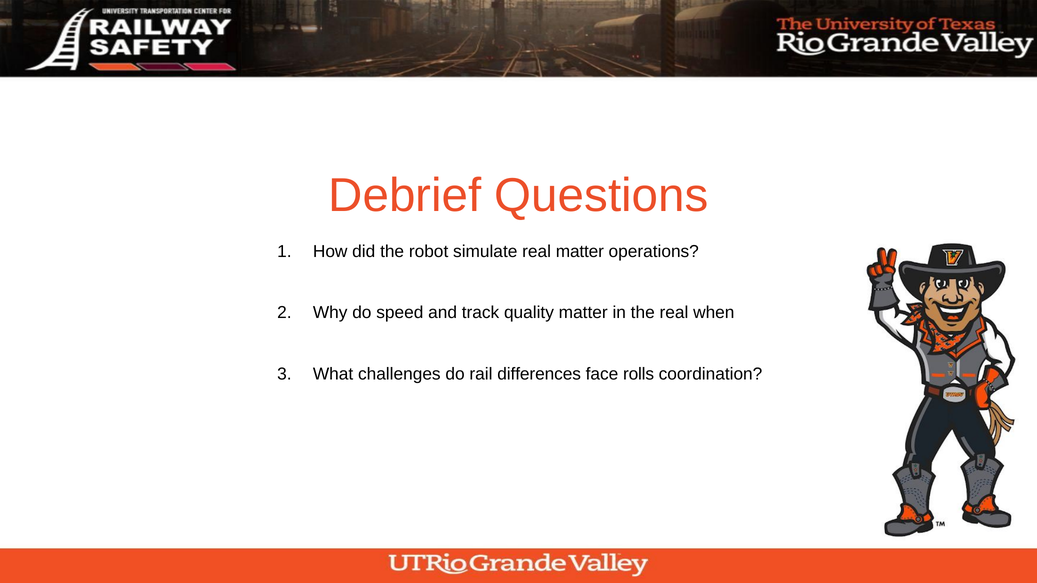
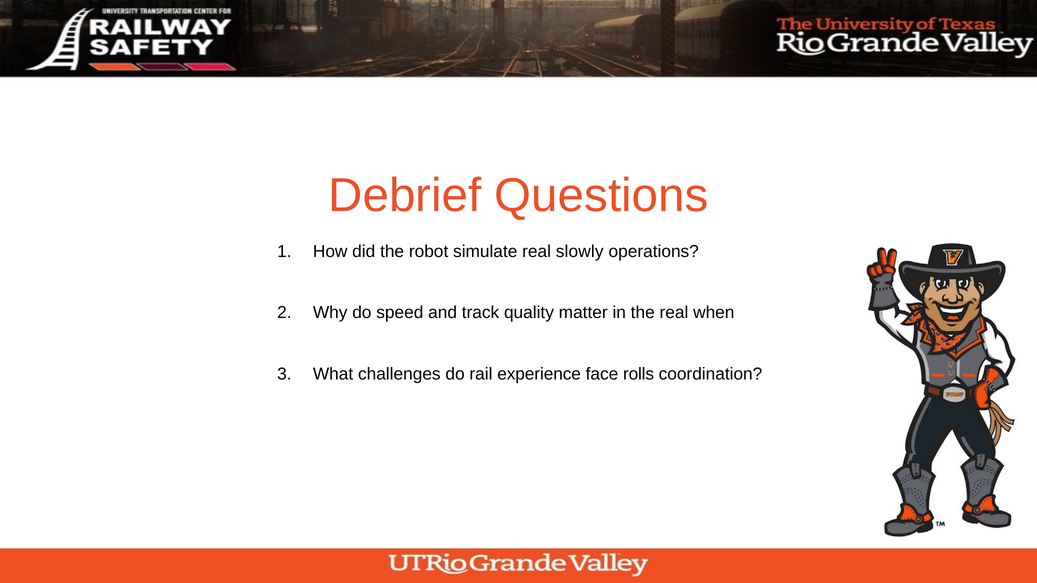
real matter: matter -> slowly (580, 252)
differences: differences -> experience (539, 374)
